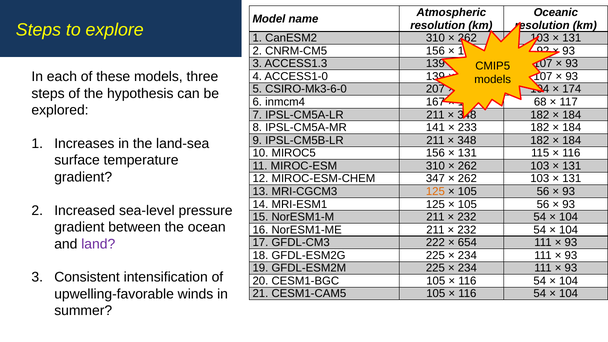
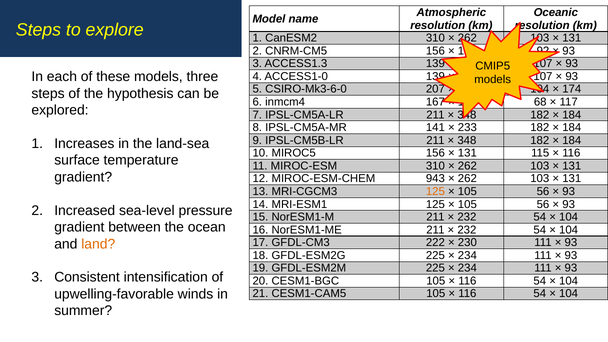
347: 347 -> 943 (435, 179)
654: 654 -> 230 (467, 243)
land colour: purple -> orange (98, 244)
